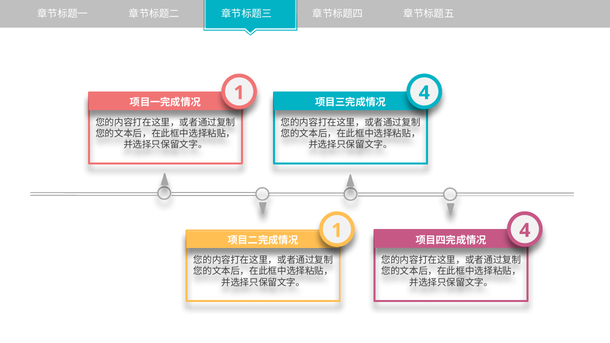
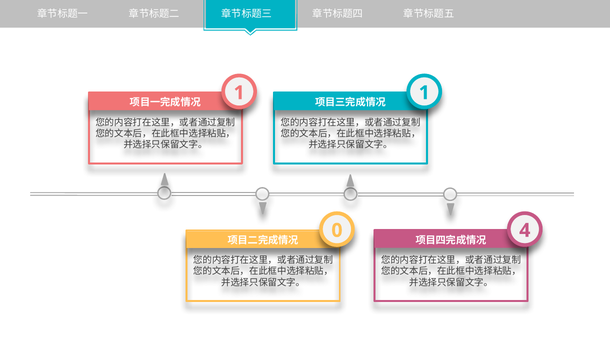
4: 4 -> 1 (424, 93)
1: 1 -> 0 (337, 231)
